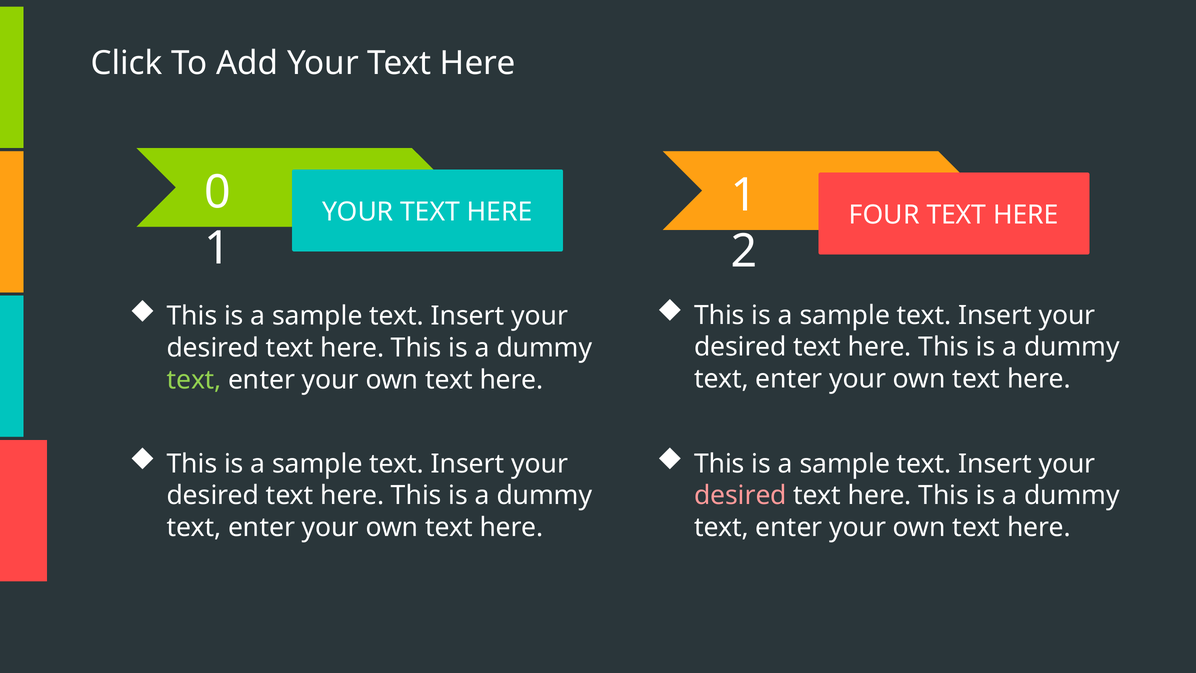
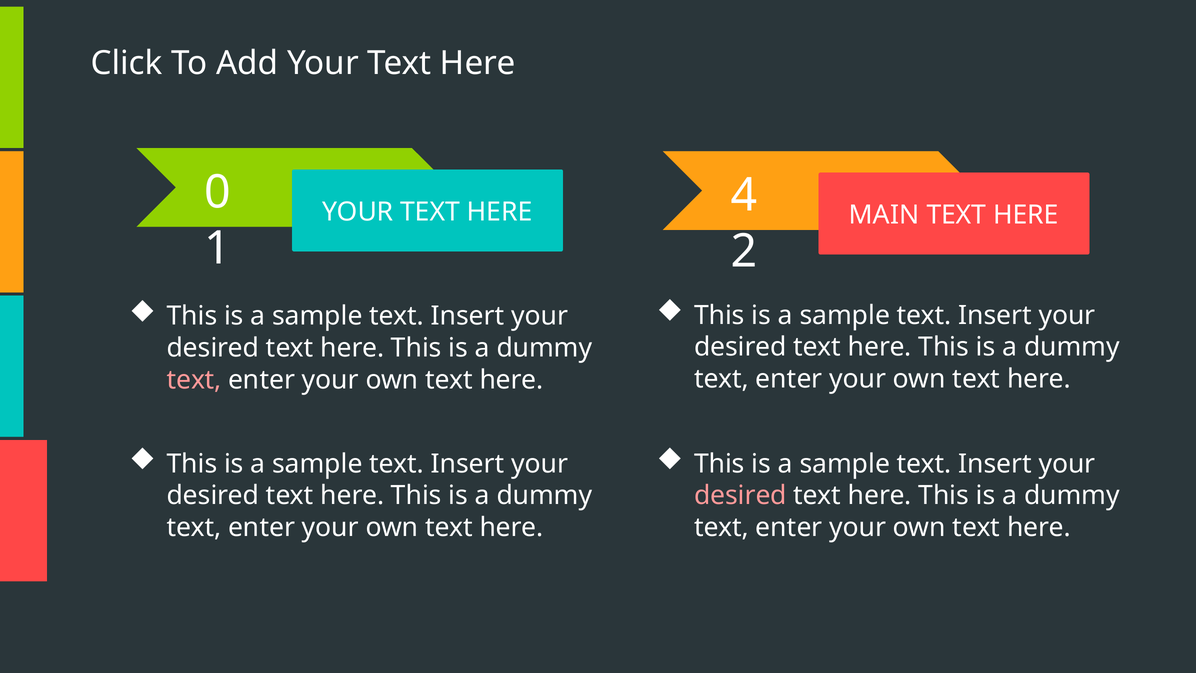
HERE 1: 1 -> 4 (744, 196)
FOUR: FOUR -> MAIN (884, 215)
text colour: light green -> pink (194, 380)
